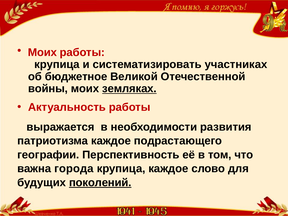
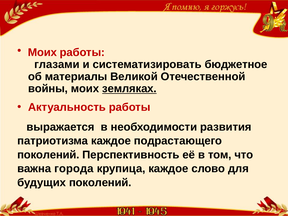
крупица: крупица -> глазами (57, 64)
участниках: участниках -> бюджетное (236, 64)
бюджетное: бюджетное -> материалы (76, 77)
географии: географии -> поколений (48, 155)
поколений underline: present -> none (100, 183)
